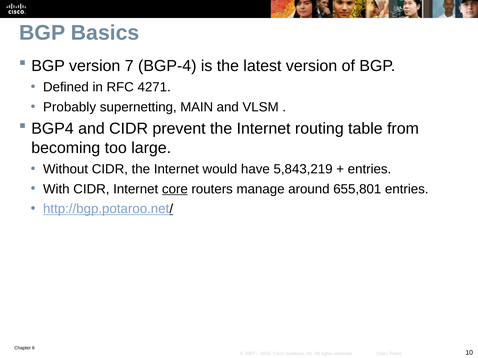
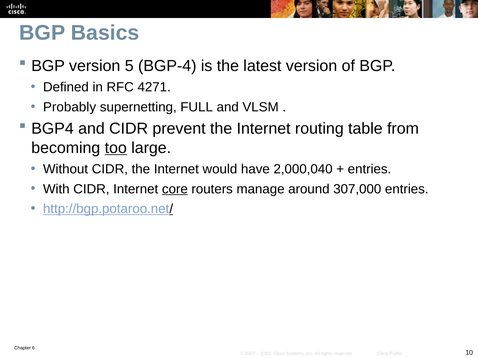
7: 7 -> 5 (129, 66)
MAIN: MAIN -> FULL (197, 107)
too underline: none -> present (116, 148)
5,843,219: 5,843,219 -> 2,000,040 (303, 169)
655,801: 655,801 -> 307,000 (357, 189)
